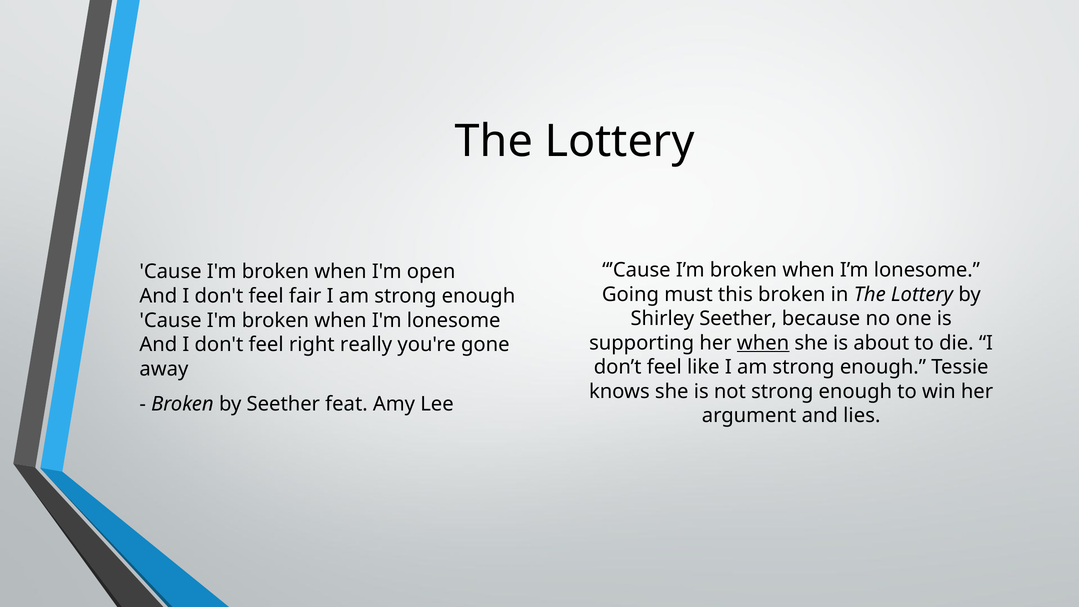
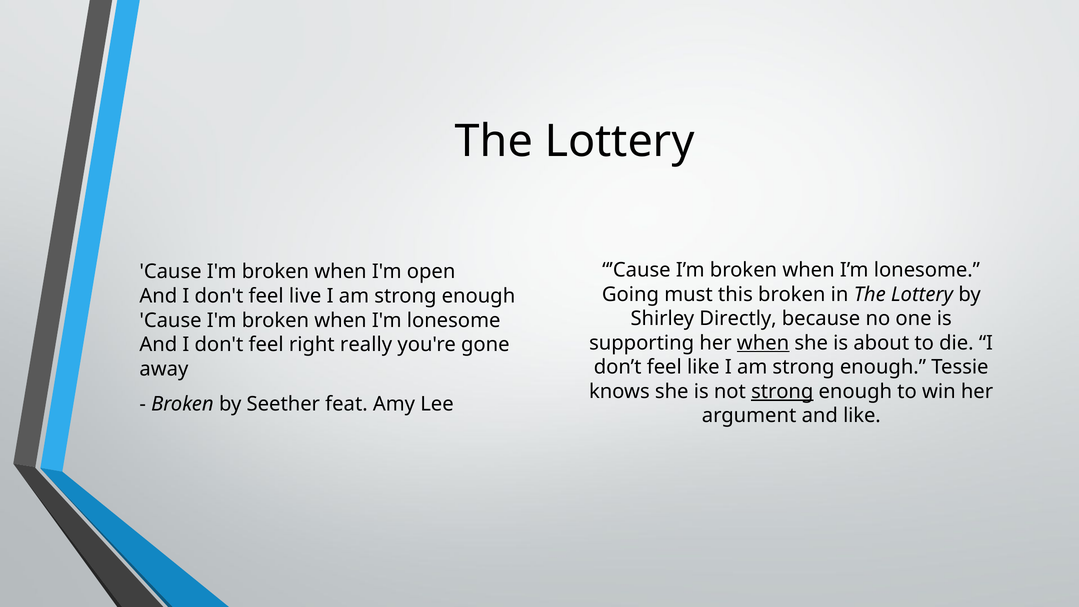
fair: fair -> live (305, 296)
Shirley Seether: Seether -> Directly (738, 319)
strong underline: none -> present (782, 391)
and lies: lies -> like (862, 416)
